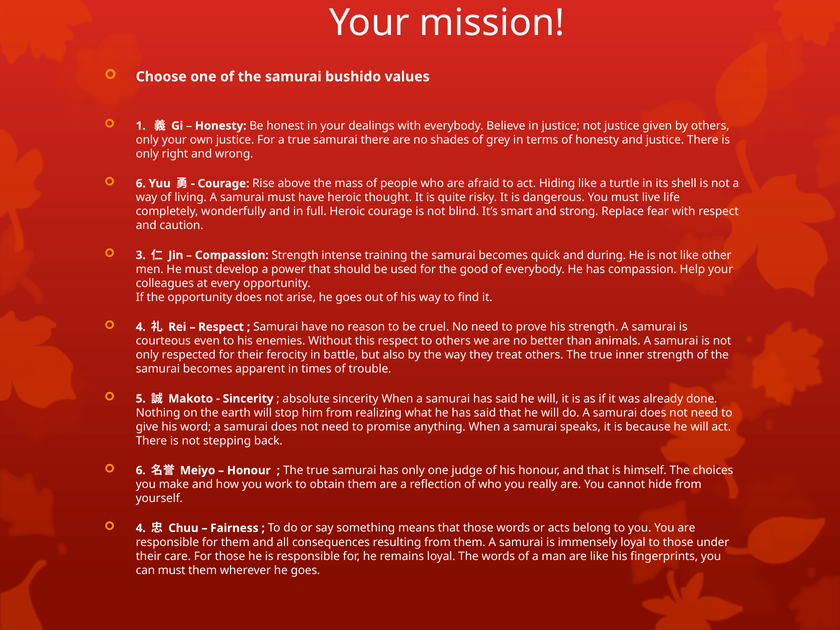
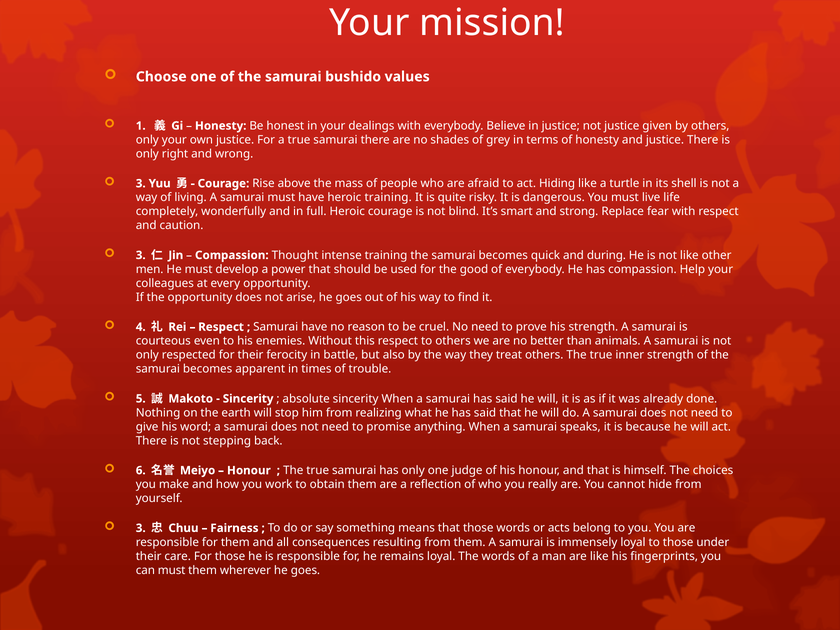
6: 6 -> 3 (141, 183)
heroic thought: thought -> training (388, 198)
Compassion Strength: Strength -> Thought (295, 255)
4: 4 -> 3 (141, 528)
